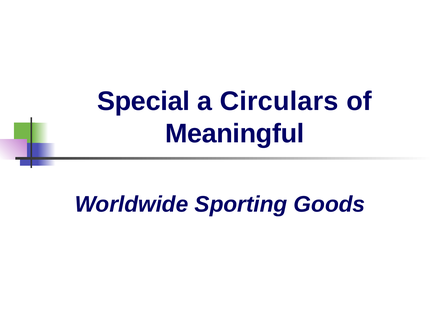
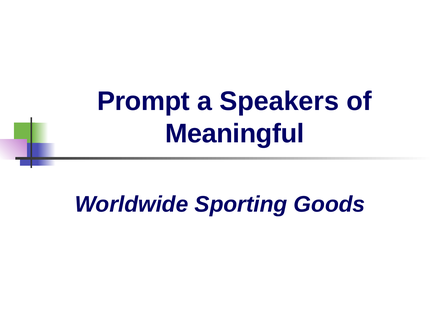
Special: Special -> Prompt (144, 101)
Circulars: Circulars -> Speakers (279, 101)
